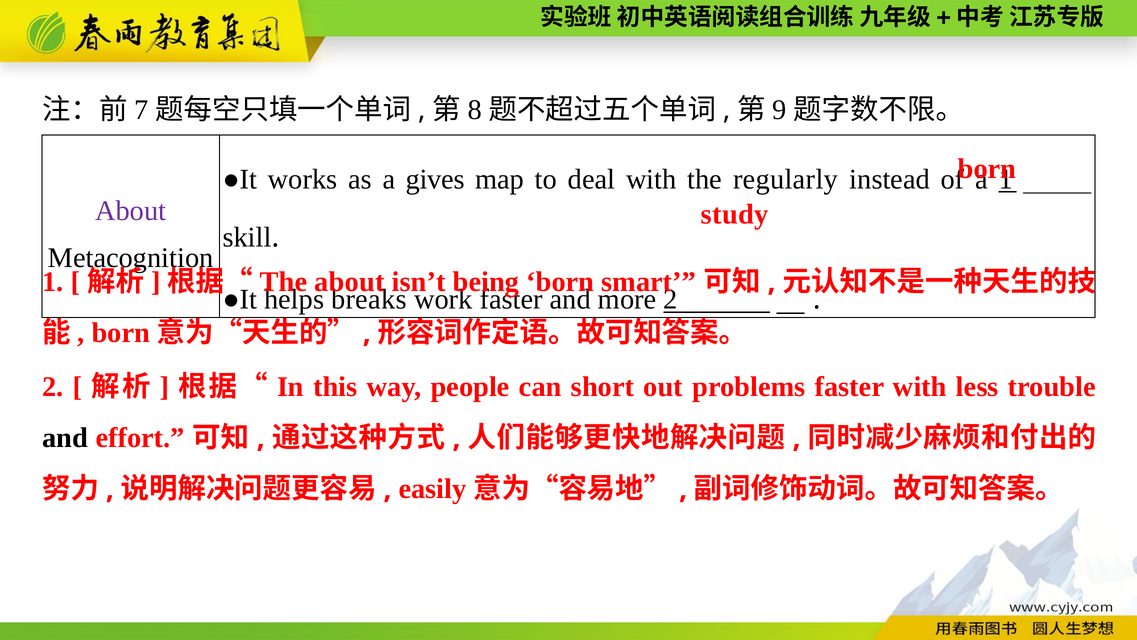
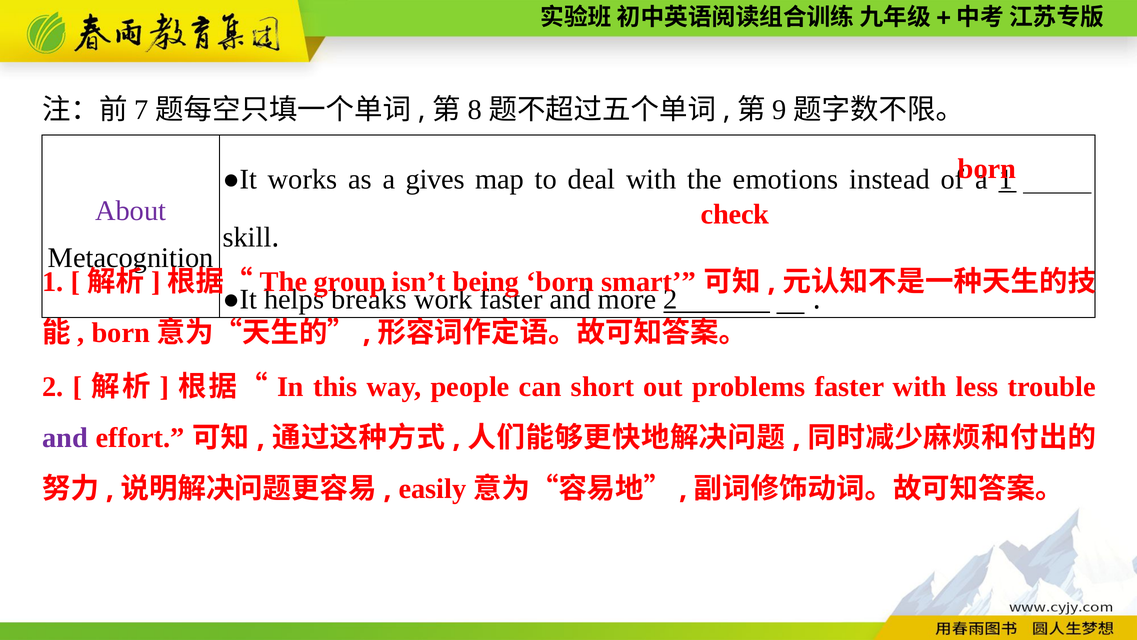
regularly: regularly -> emotions (786, 179)
study: study -> check (735, 214)
about: about -> group (350, 282)
and colour: black -> purple (65, 438)
